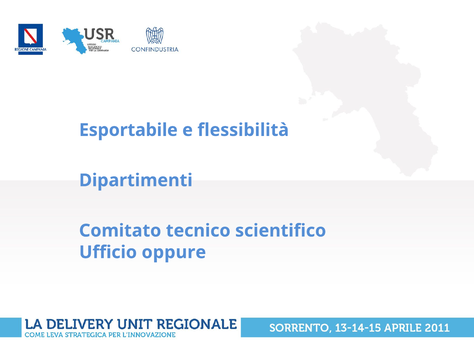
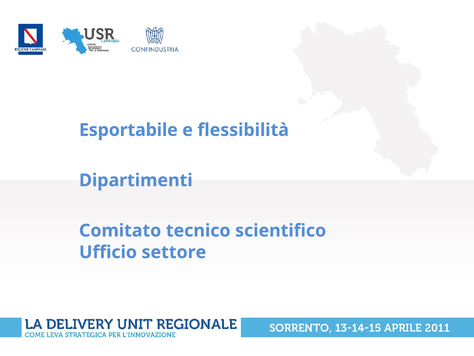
oppure: oppure -> settore (174, 252)
